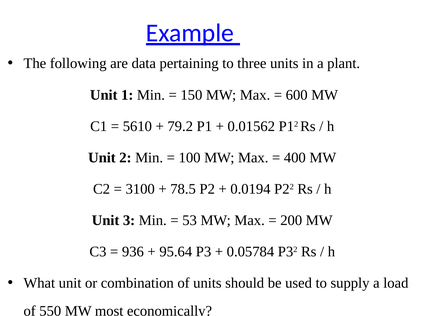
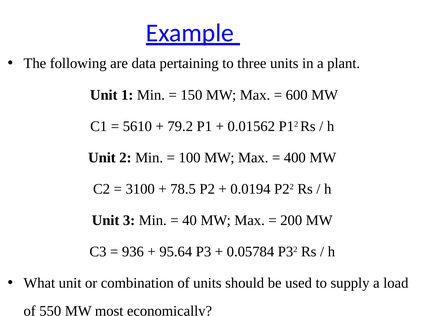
53: 53 -> 40 (190, 220)
